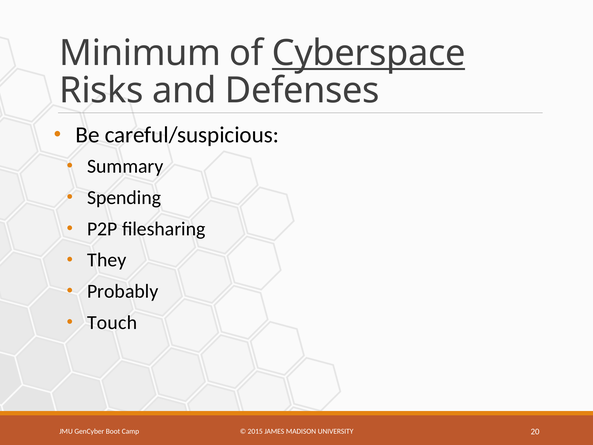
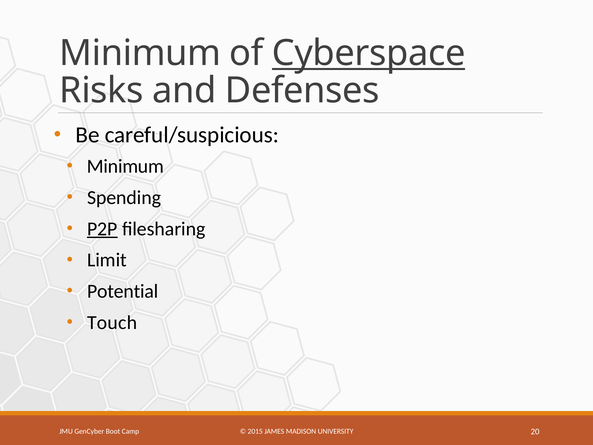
Summary: Summary -> Minimum (125, 166)
P2P underline: none -> present (102, 229)
They: They -> Limit (107, 260)
Probably: Probably -> Potential (123, 291)
